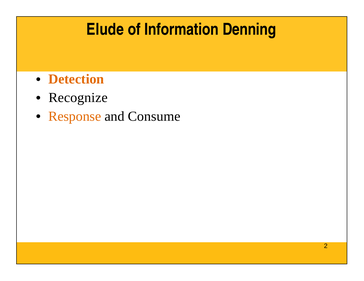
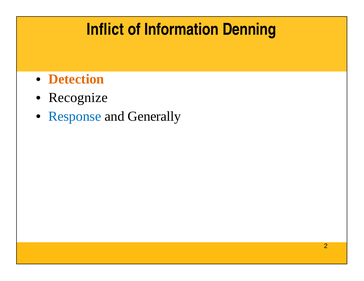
Elude: Elude -> Inflict (105, 29)
Response colour: orange -> blue (75, 116)
Consume: Consume -> Generally (154, 116)
